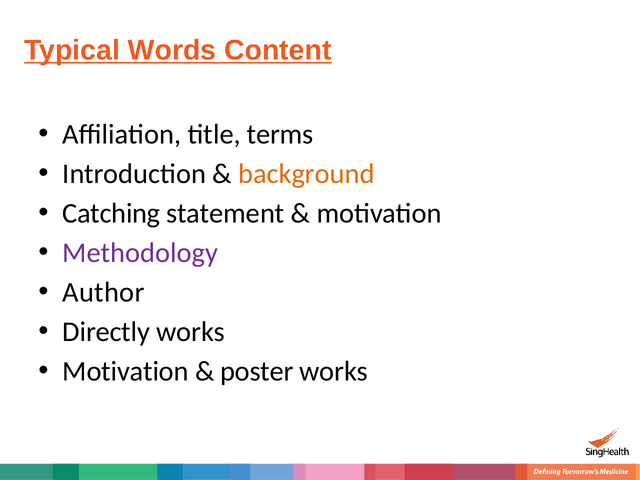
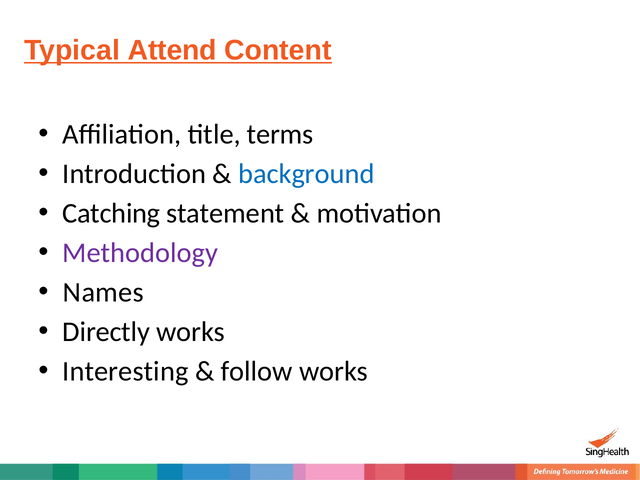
Words: Words -> Attend (172, 50)
background colour: orange -> blue (306, 174)
Author: Author -> Names (103, 292)
Motivation: Motivation -> Interesting (125, 371)
poster: poster -> follow (257, 371)
